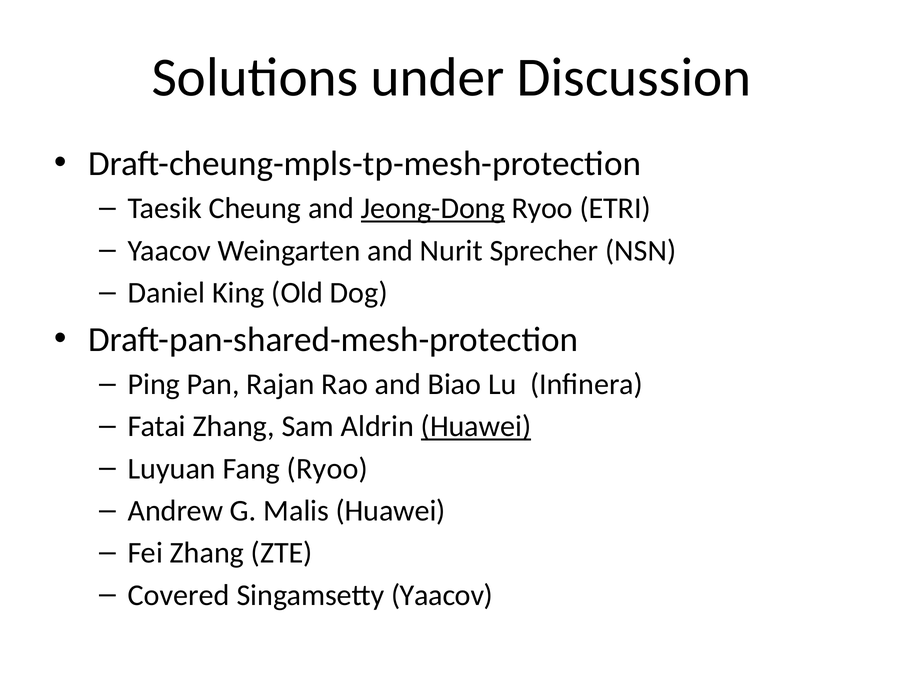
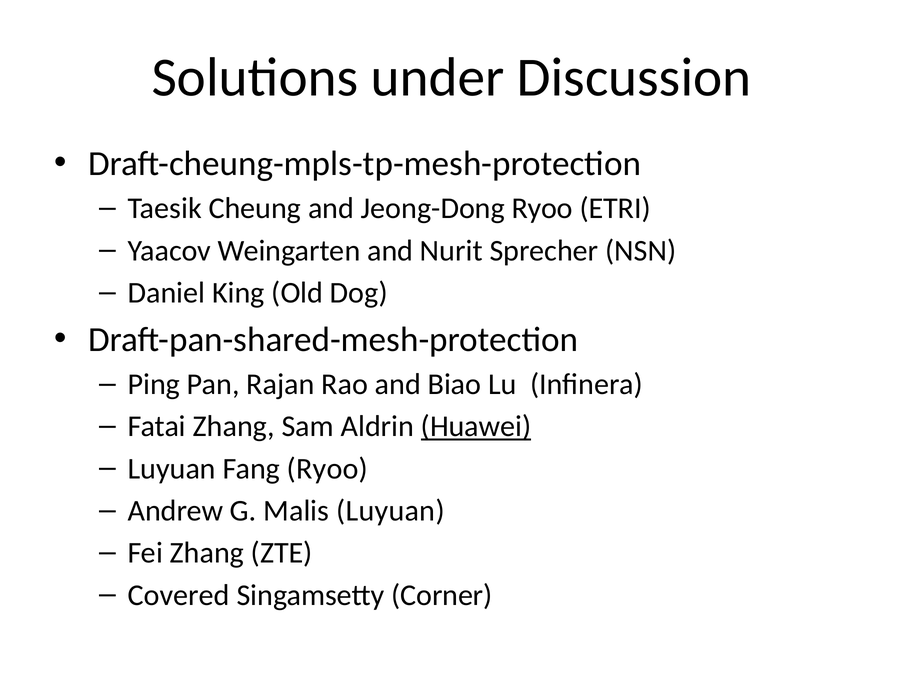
Jeong-Dong underline: present -> none (433, 209)
Malis Huawei: Huawei -> Luyuan (390, 511)
Singamsetty Yaacov: Yaacov -> Corner (442, 595)
